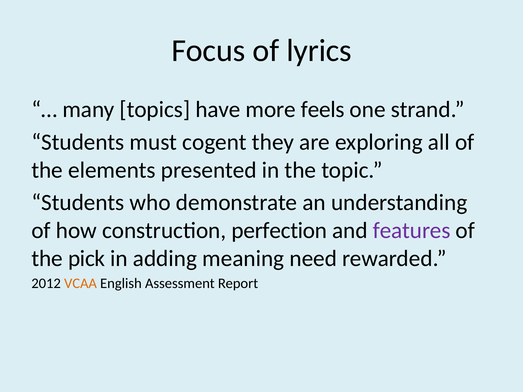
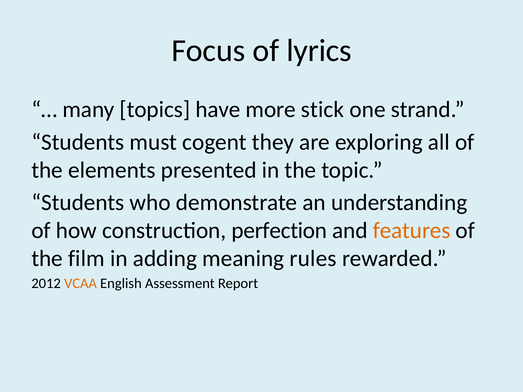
feels: feels -> stick (323, 110)
features colour: purple -> orange (412, 231)
pick: pick -> film (86, 259)
need: need -> rules (313, 259)
